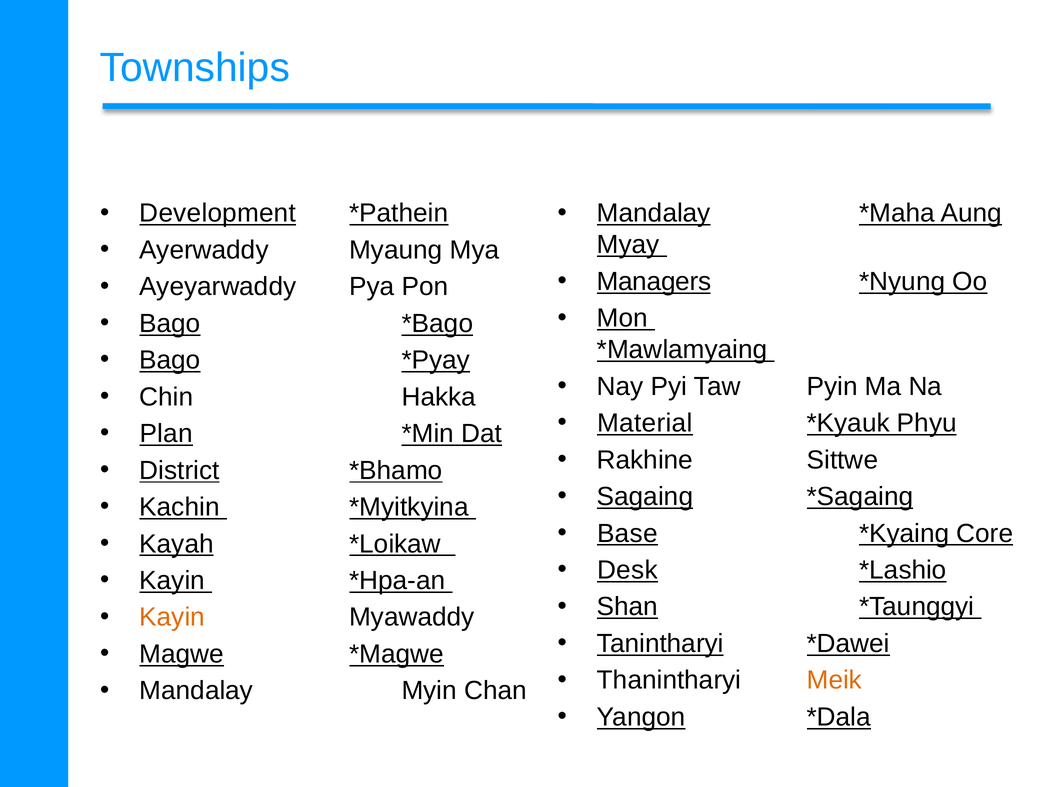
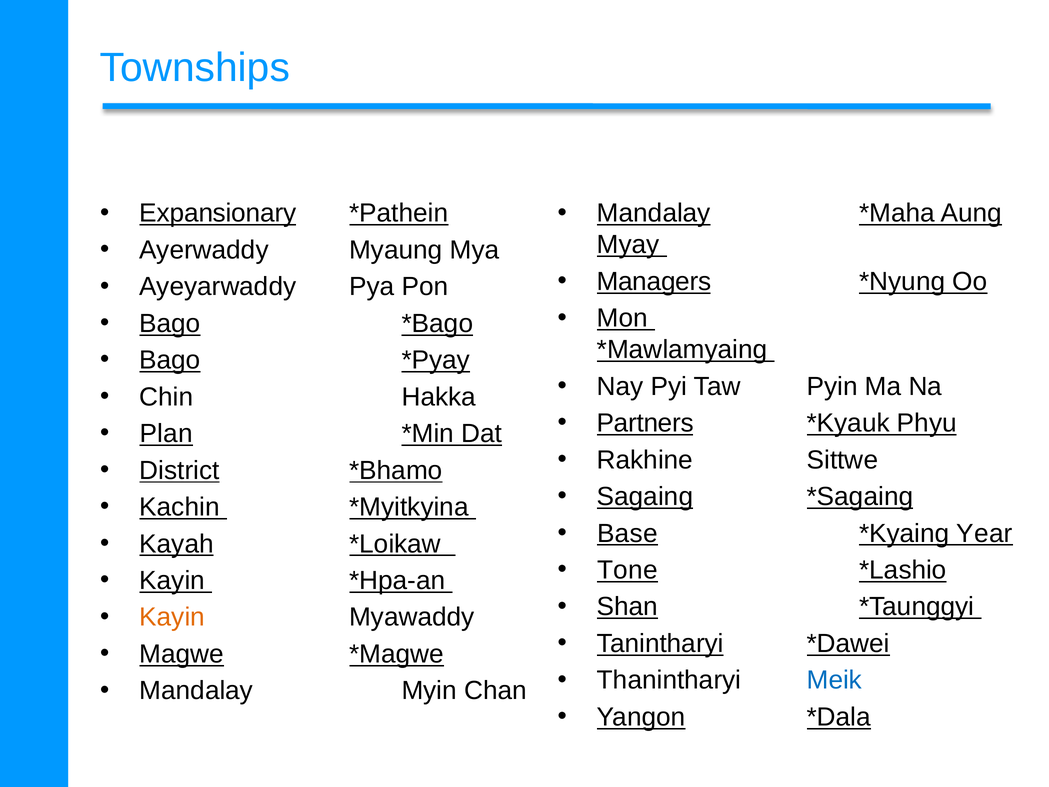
Development: Development -> Expansionary (218, 213)
Material: Material -> Partners (645, 423)
Core: Core -> Year (985, 533)
Desk: Desk -> Tone (627, 570)
Meik colour: orange -> blue (834, 680)
